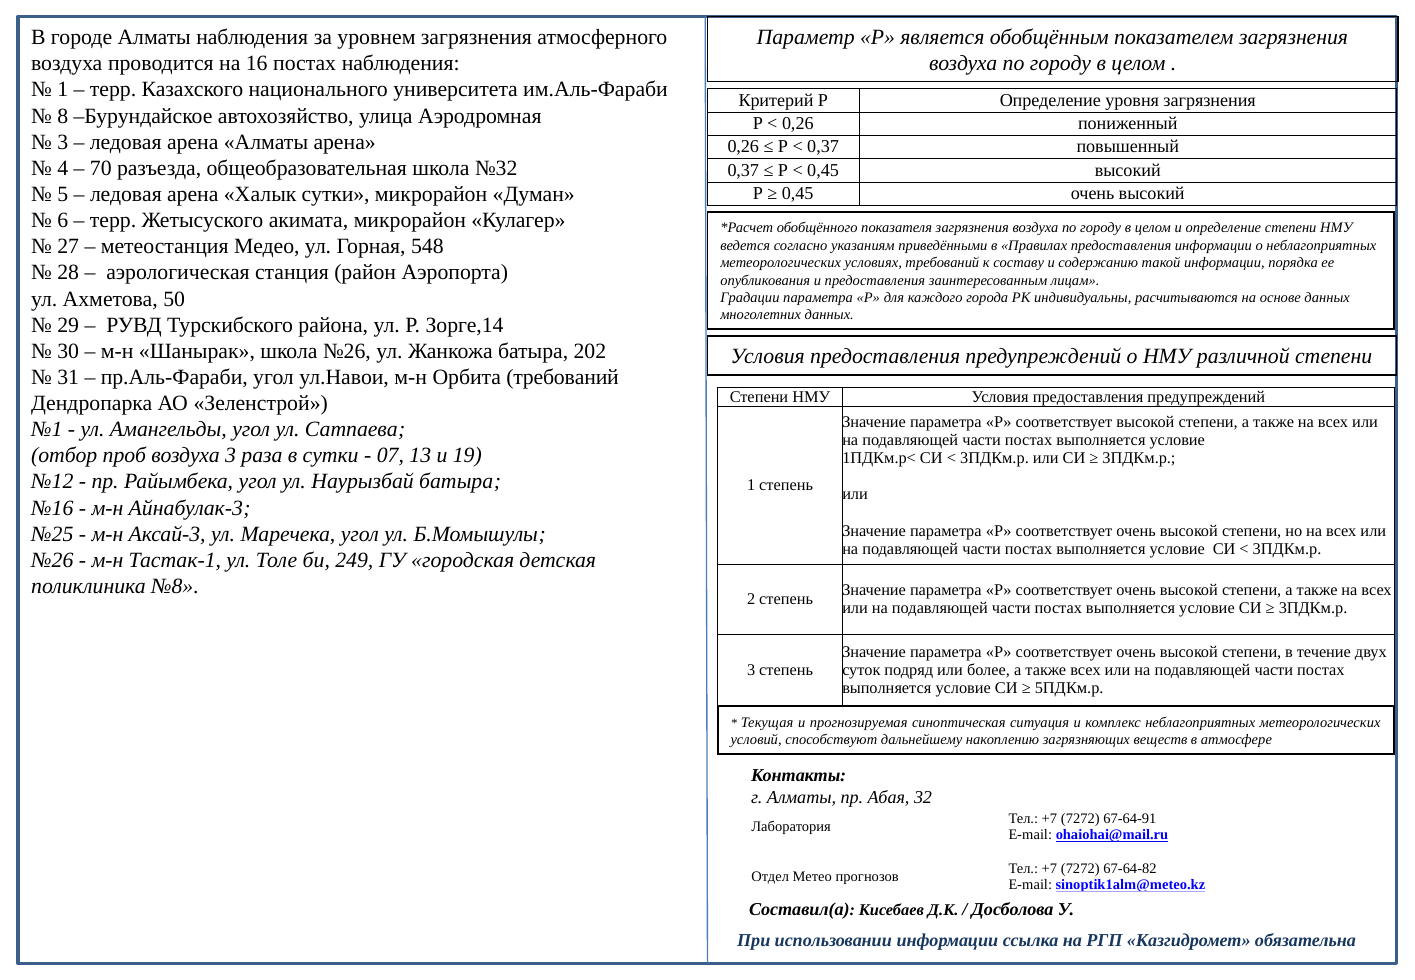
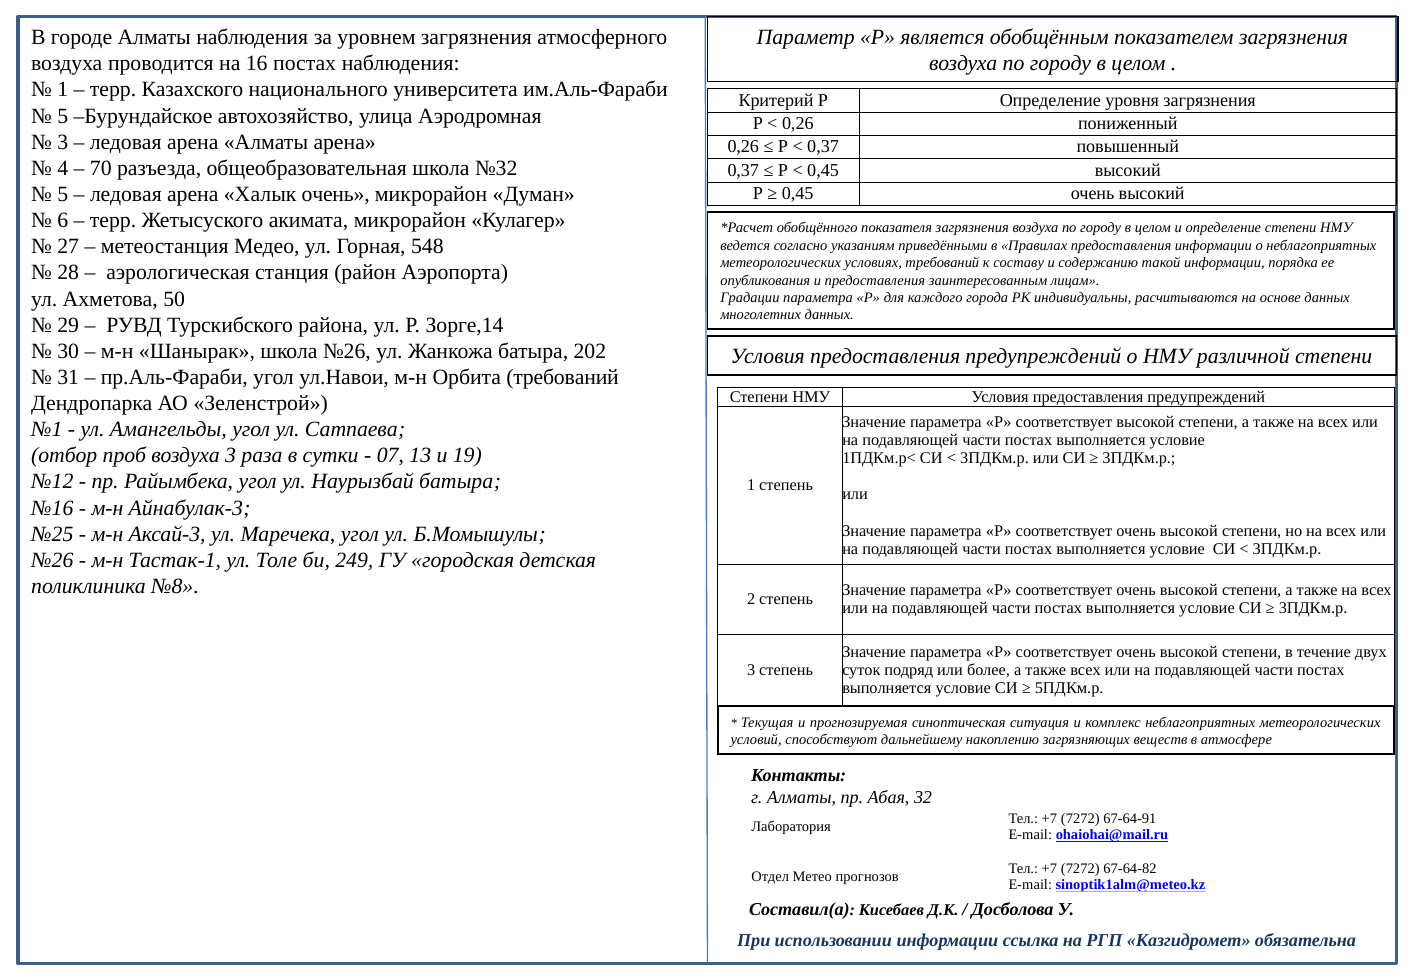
8: 8 -> 5 (63, 116)
Халык сутки: сутки -> очень (336, 194)
